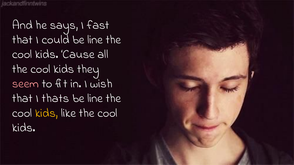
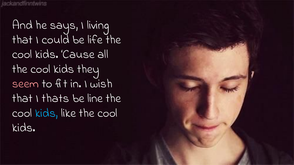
fast: fast -> living (98, 25)
could be line: line -> life (95, 40)
kids colour: yellow -> light blue (46, 113)
